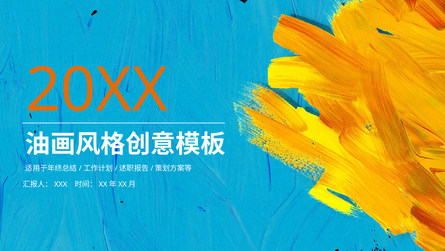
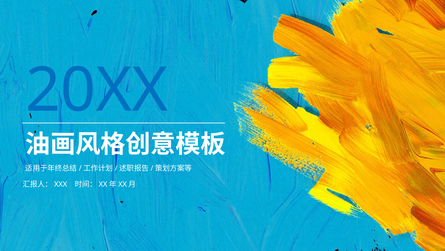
20XX colour: orange -> blue (97, 90)
